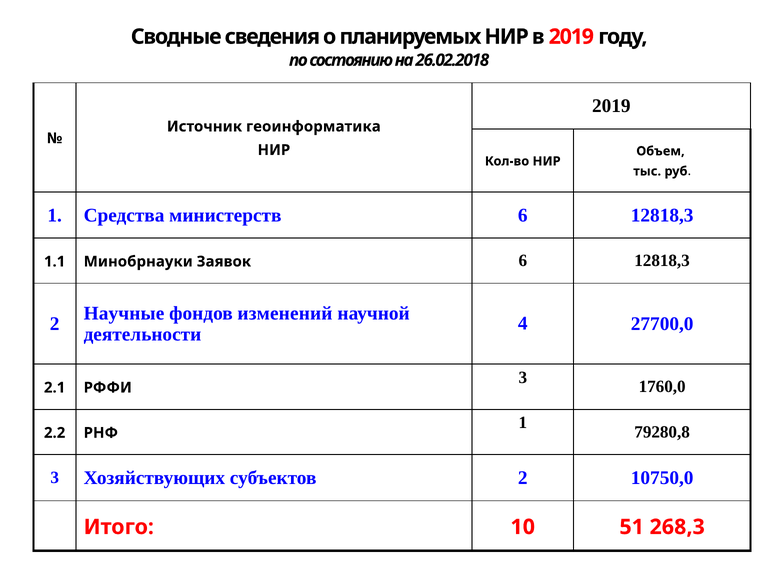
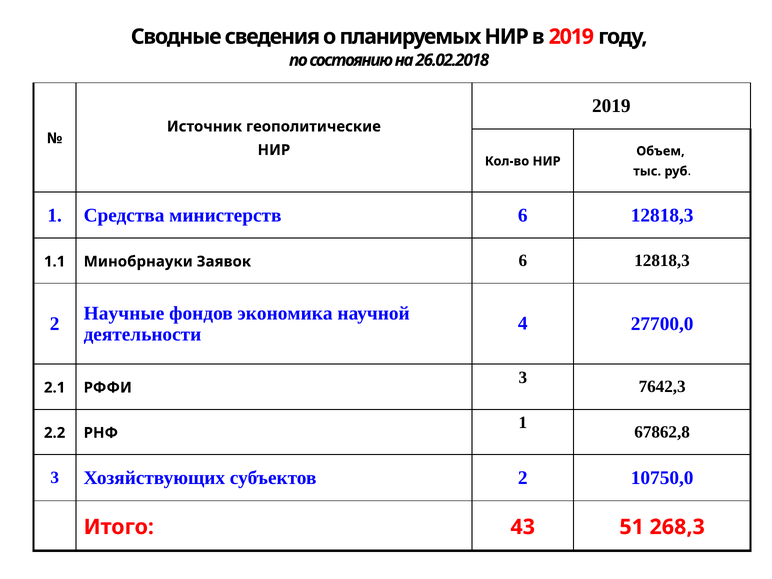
геоинформатика: геоинформатика -> геополитические (313, 126)
изменений: изменений -> экономика (285, 313)
1760,0: 1760,0 -> 7642,3 (662, 387)
79280,8: 79280,8 -> 67862,8 (662, 432)
10: 10 -> 43 (523, 527)
